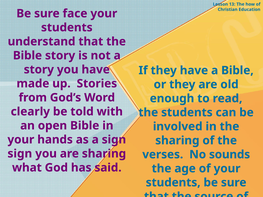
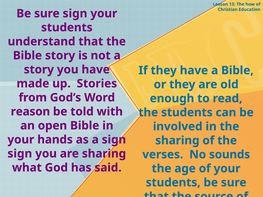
sure face: face -> sign (75, 13)
clearly: clearly -> reason (30, 112)
